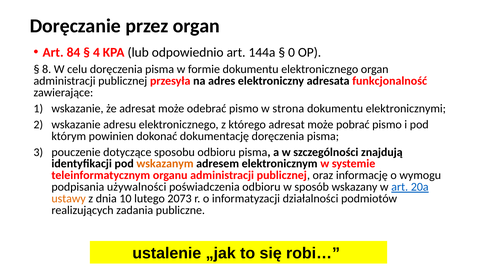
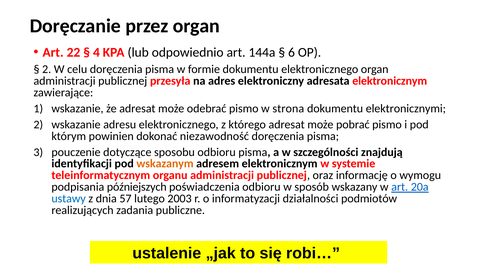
84: 84 -> 22 (73, 53)
0: 0 -> 6 (291, 53)
8: 8 -> 2 (47, 69)
adresata funkcjonalność: funkcjonalność -> elektronicznym (390, 81)
dokumentację: dokumentację -> niezawodność (214, 136)
używalności: używalności -> późniejszych (137, 187)
ustawy colour: orange -> blue (69, 199)
10: 10 -> 57 (125, 199)
2073: 2073 -> 2003 (180, 199)
